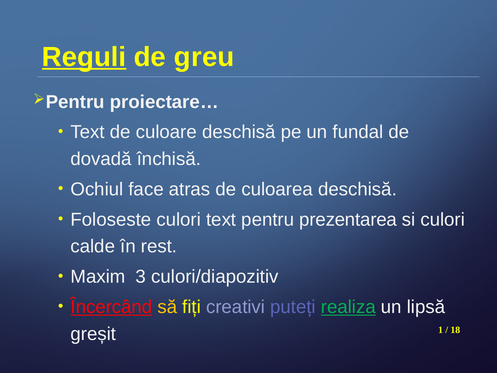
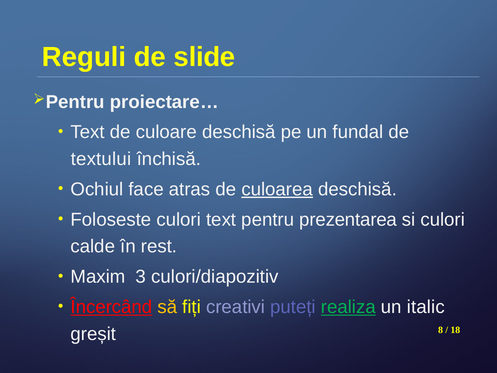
Reguli underline: present -> none (84, 57)
greu: greu -> slide (204, 57)
dovadă: dovadă -> textului (101, 159)
culoarea underline: none -> present (277, 189)
lipsă: lipsă -> italic (426, 307)
1: 1 -> 8 (441, 330)
